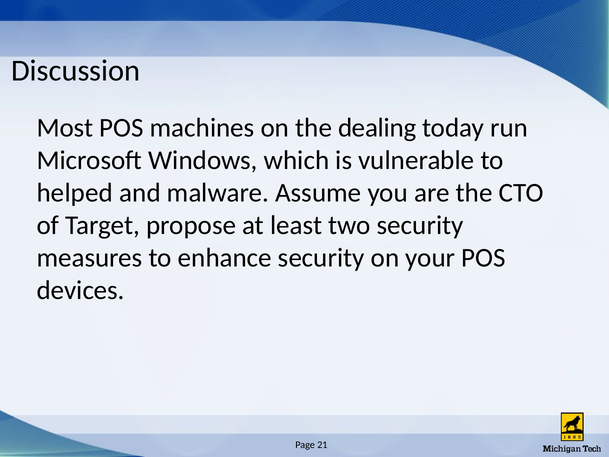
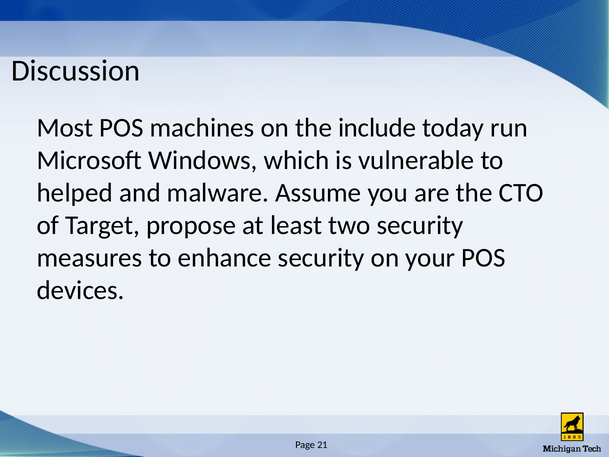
dealing: dealing -> include (377, 128)
